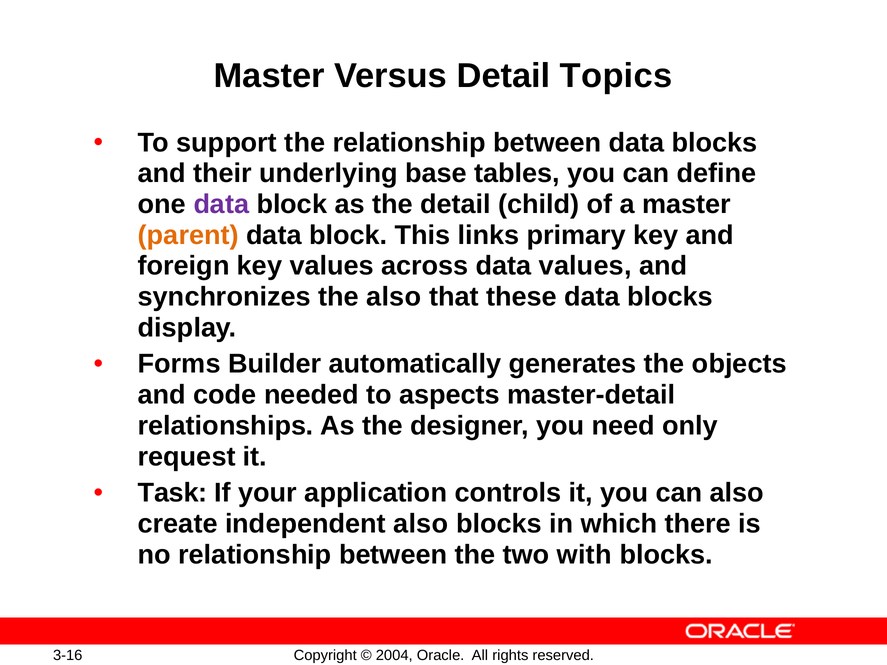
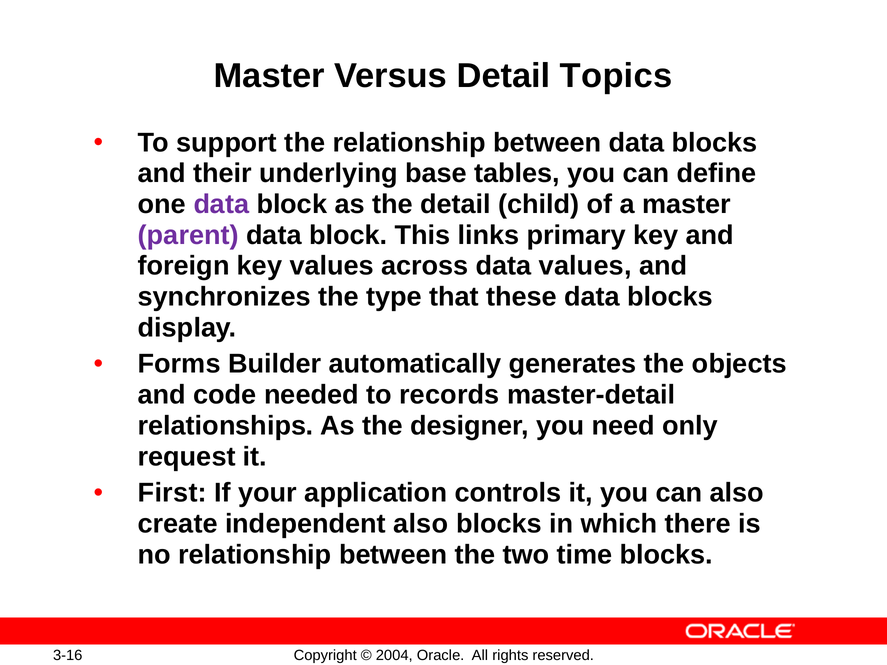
parent colour: orange -> purple (188, 235)
the also: also -> type (394, 297)
aspects: aspects -> records (449, 395)
Task: Task -> First (172, 493)
with: with -> time (584, 555)
